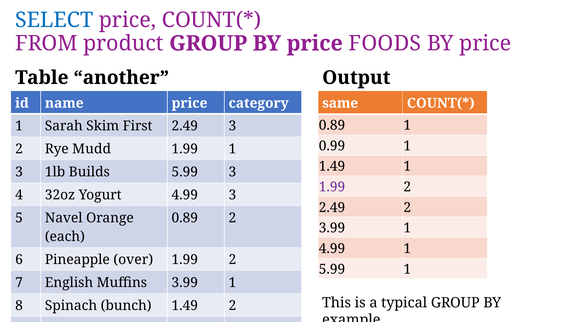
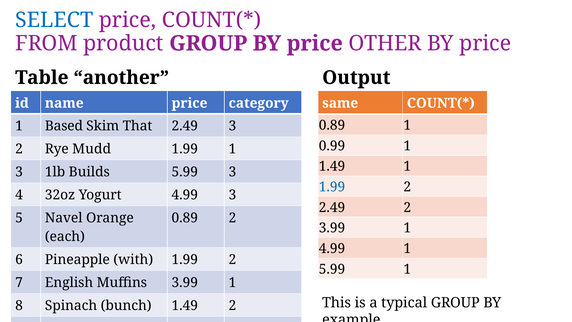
FOODS: FOODS -> OTHER (385, 43)
Sarah: Sarah -> Based (64, 126)
First: First -> That (137, 126)
1.99 colour: purple -> blue (332, 187)
over: over -> with (133, 260)
